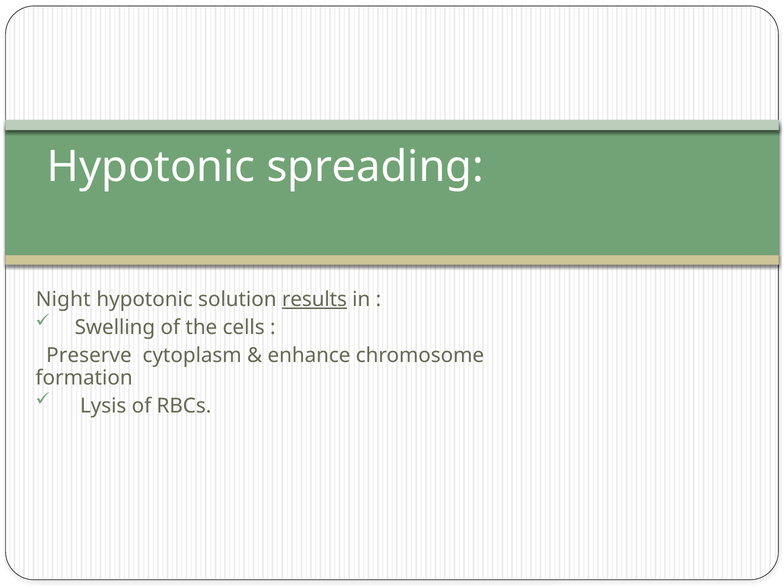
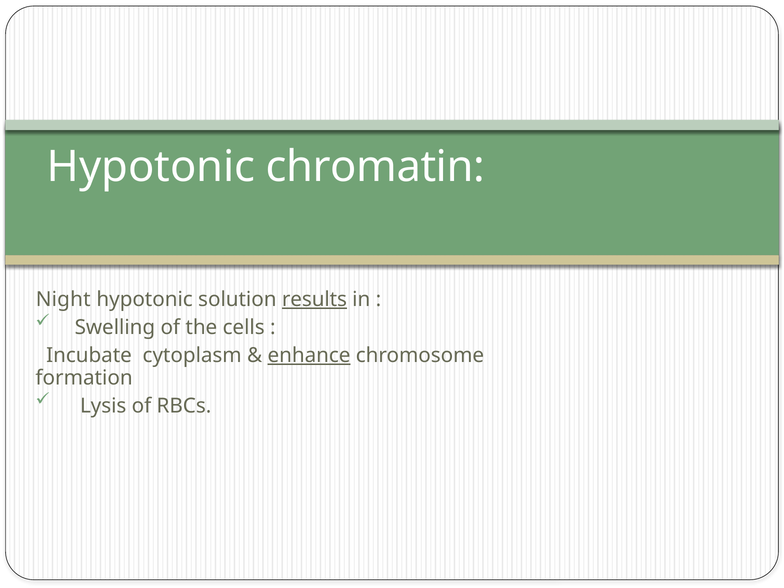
spreading: spreading -> chromatin (375, 167)
Preserve: Preserve -> Incubate (89, 355)
enhance underline: none -> present (309, 355)
